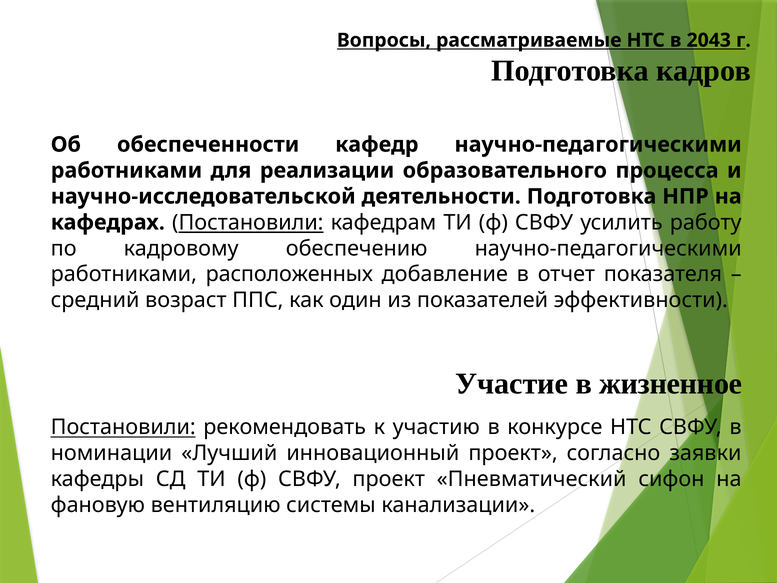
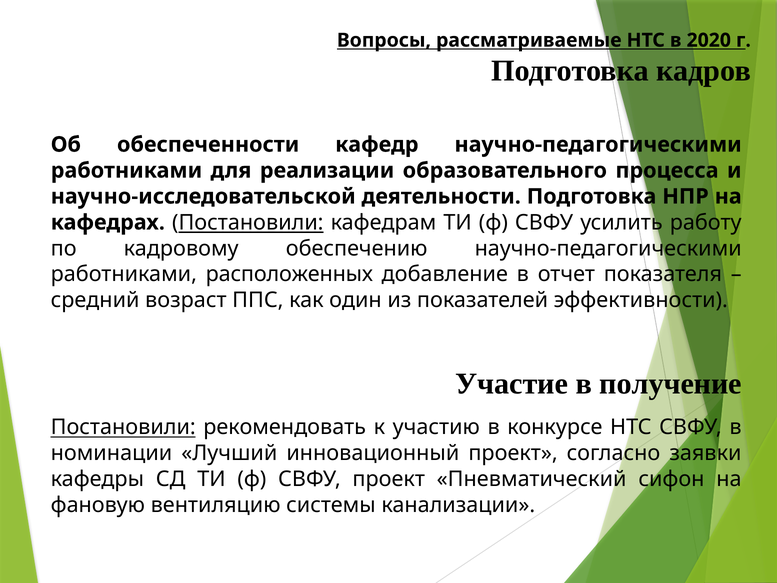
2043: 2043 -> 2020 (709, 40)
жизненное: жизненное -> получение (671, 384)
